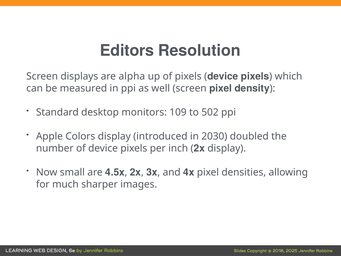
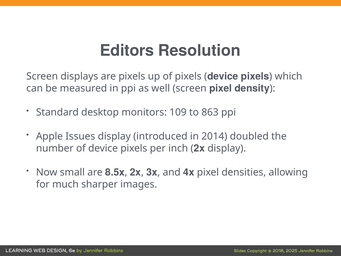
are alpha: alpha -> pixels (132, 76)
502: 502 -> 863 (210, 112)
Colors: Colors -> Issues (80, 136)
2030: 2030 -> 2014 (214, 136)
4.5x: 4.5x -> 8.5x (115, 172)
